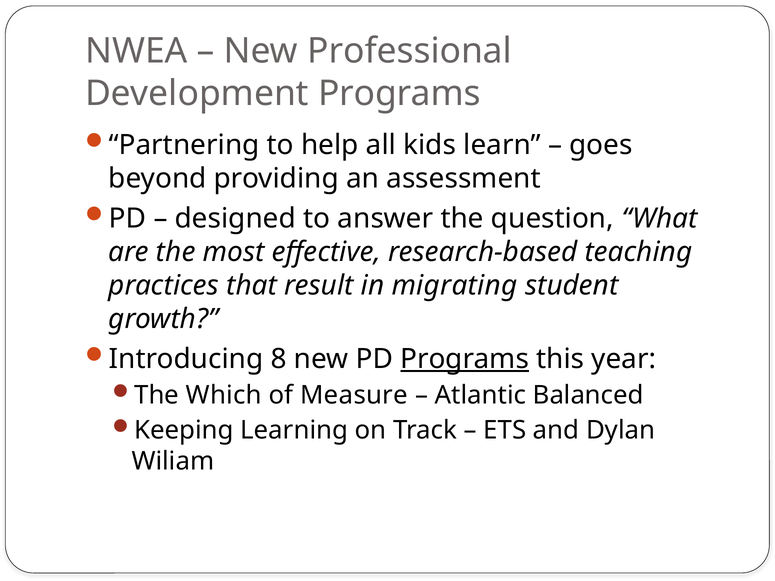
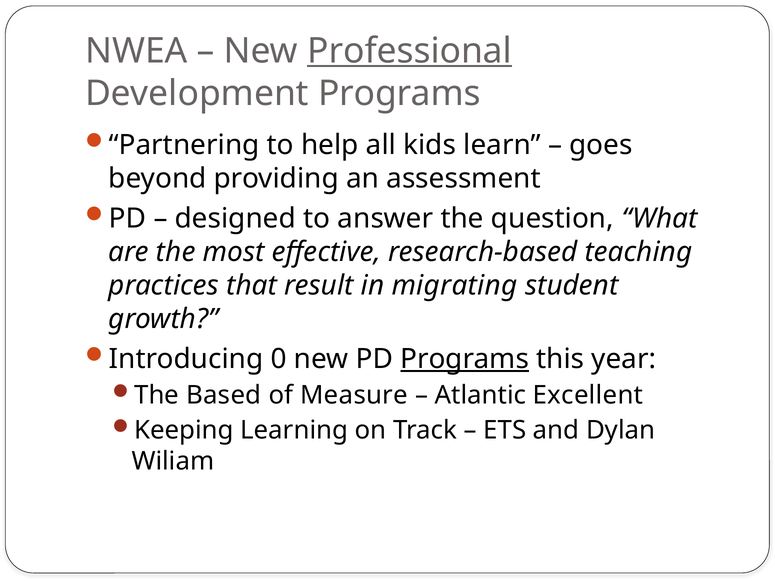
Professional underline: none -> present (410, 51)
8: 8 -> 0 (279, 359)
Which: Which -> Based (224, 395)
Balanced: Balanced -> Excellent (588, 395)
